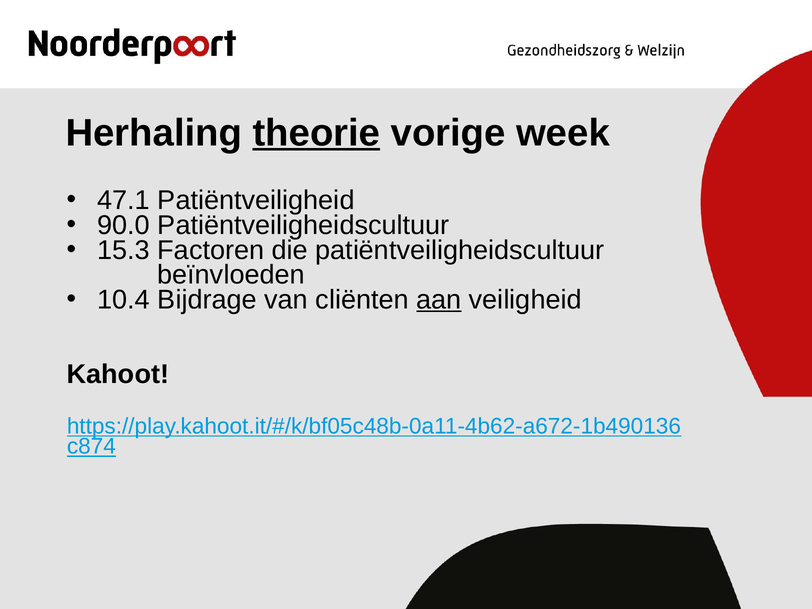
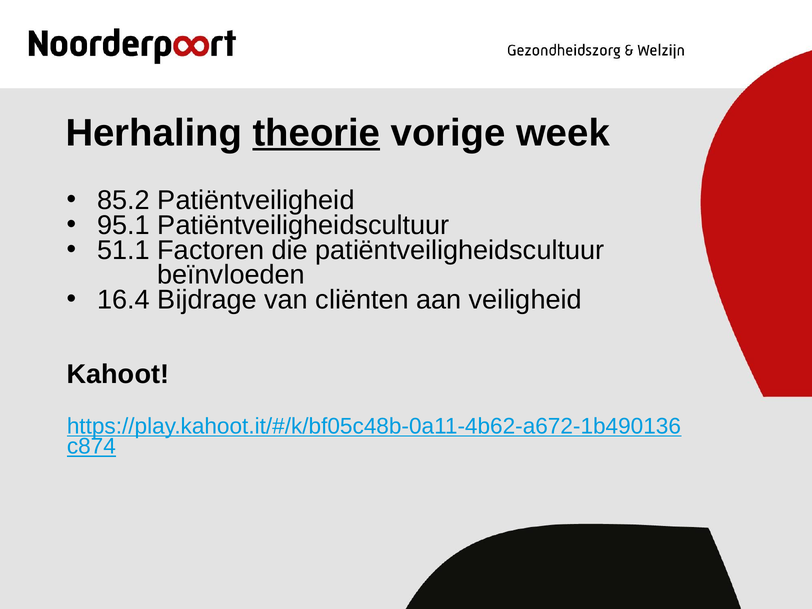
47.1: 47.1 -> 85.2 (124, 200)
90.0: 90.0 -> 95.1 (124, 225)
15.3: 15.3 -> 51.1 (124, 250)
10.4: 10.4 -> 16.4 (124, 300)
aan underline: present -> none (439, 300)
